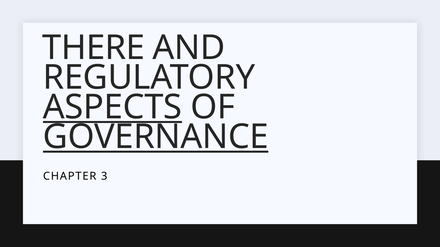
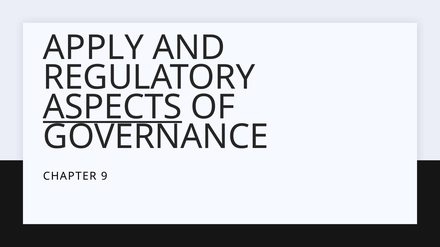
THERE: THERE -> APPLY (93, 48)
GOVERNANCE underline: present -> none (156, 137)
3: 3 -> 9 (104, 177)
